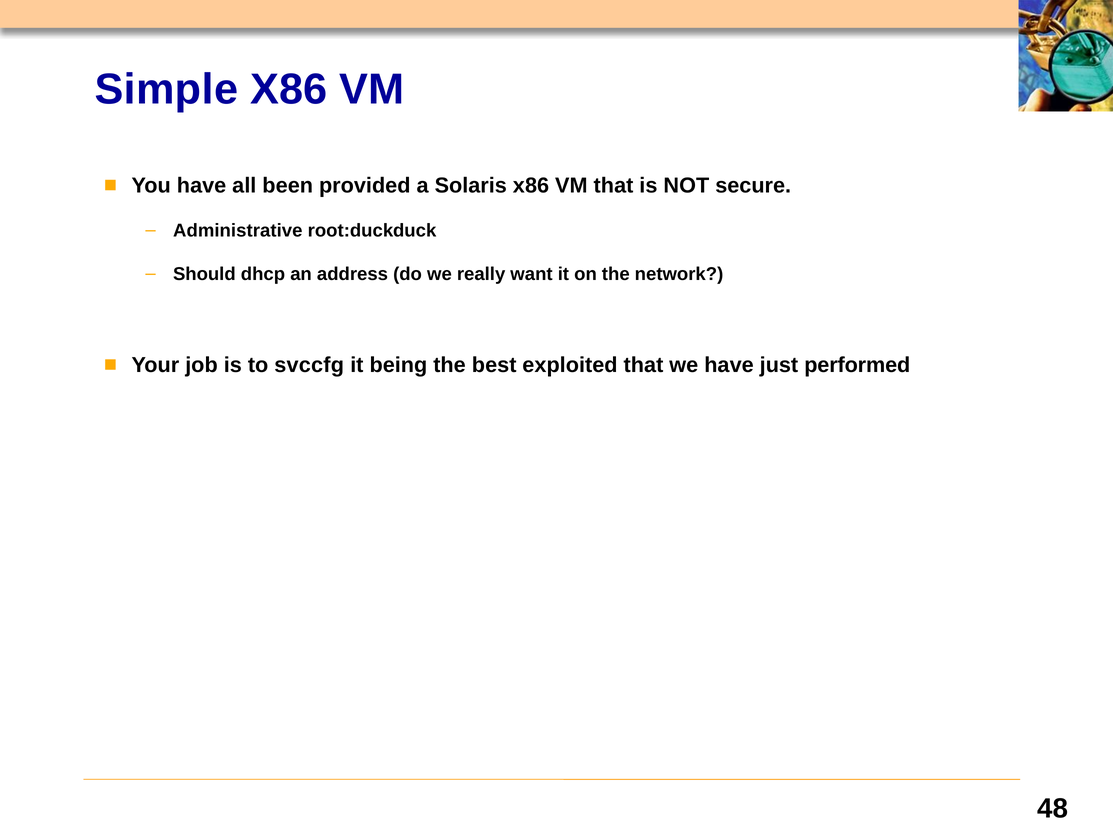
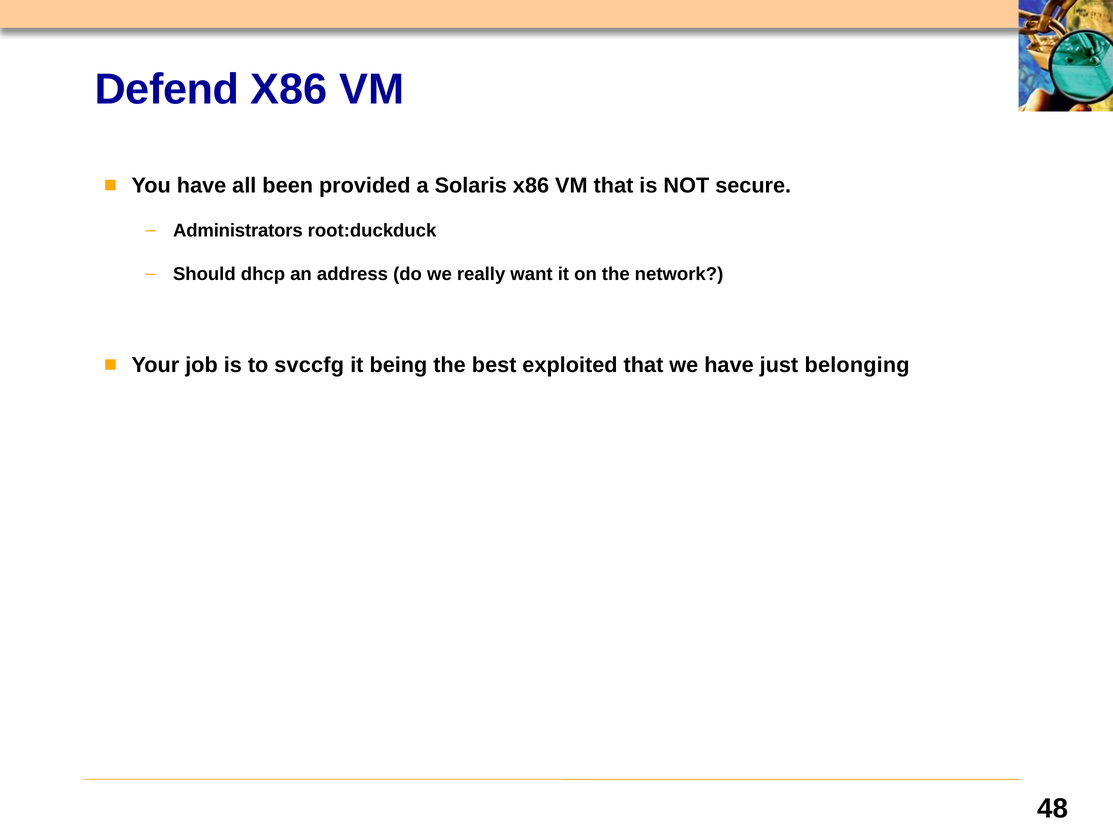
Simple: Simple -> Defend (167, 90)
Administrative: Administrative -> Administrators (238, 231)
performed: performed -> belonging (857, 365)
